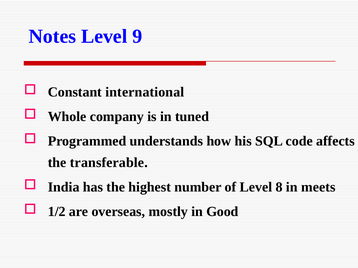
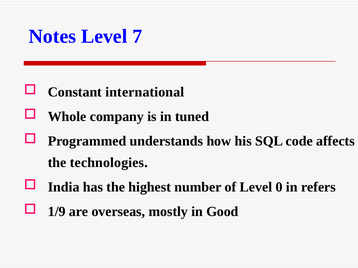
9: 9 -> 7 (137, 36)
transferable: transferable -> technologies (109, 163)
8: 8 -> 0 (279, 187)
meets: meets -> refers (318, 187)
1/2: 1/2 -> 1/9 (57, 212)
